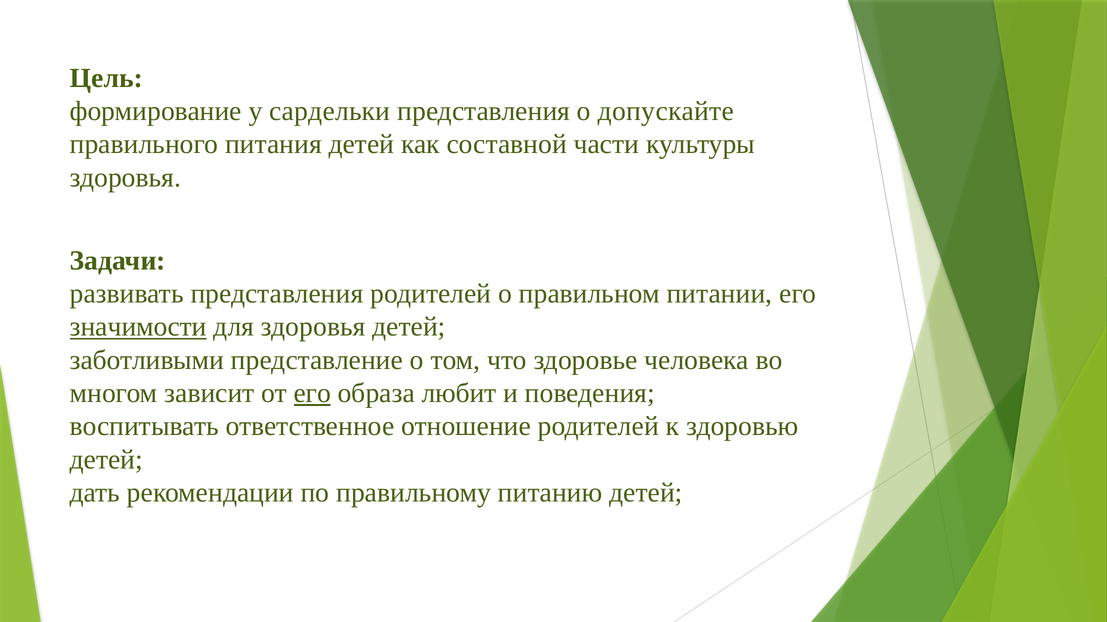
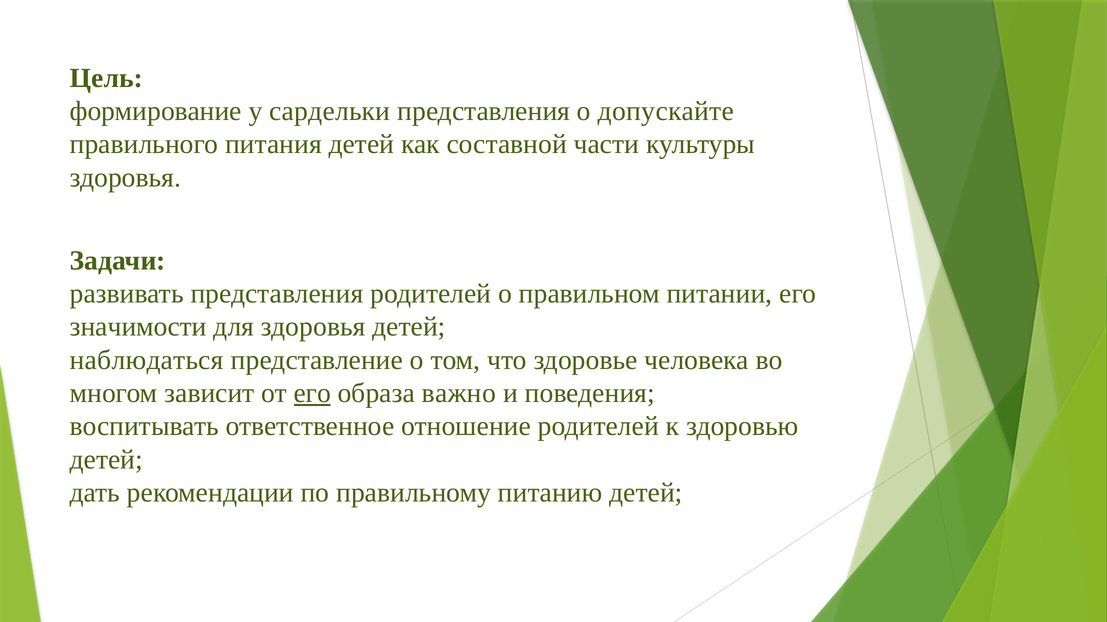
значимости underline: present -> none (138, 327)
заботливыми: заботливыми -> наблюдаться (147, 360)
любит: любит -> важно (459, 394)
